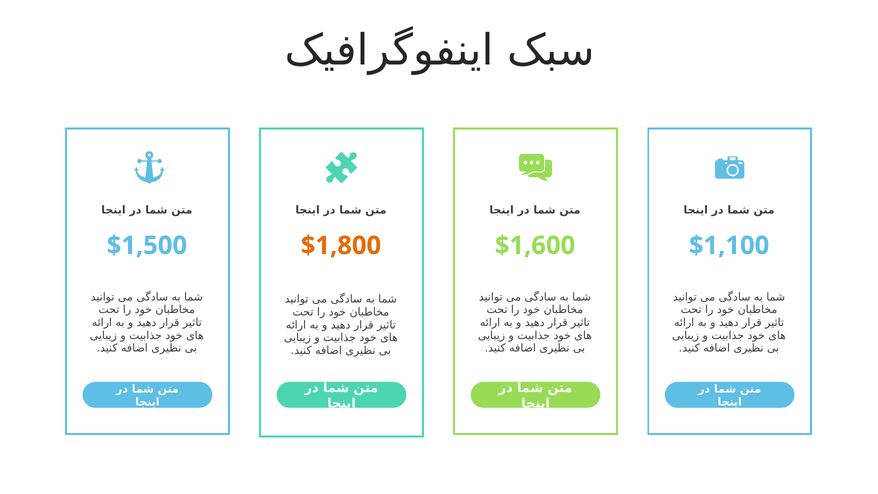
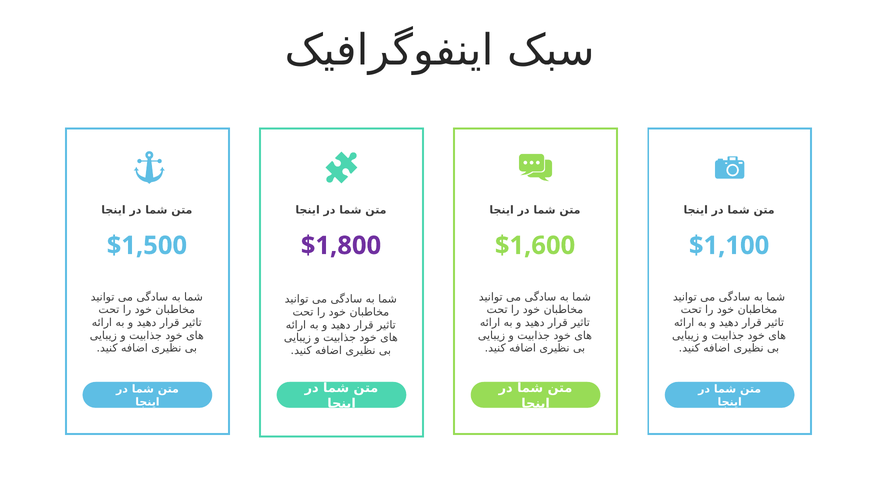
$1,800 colour: orange -> purple (341, 246)
